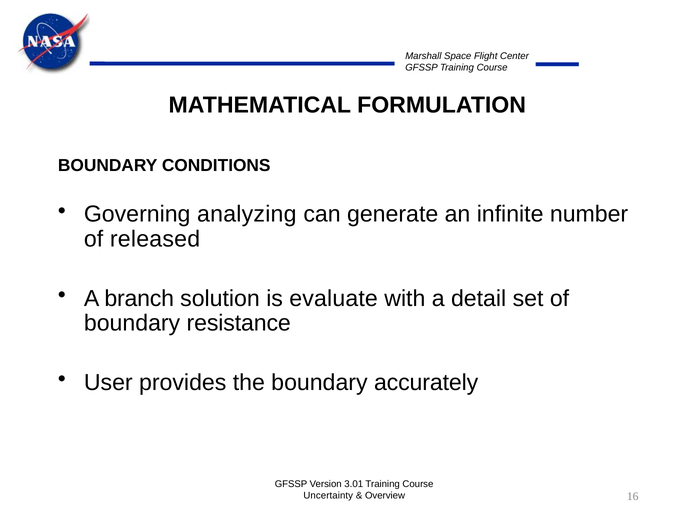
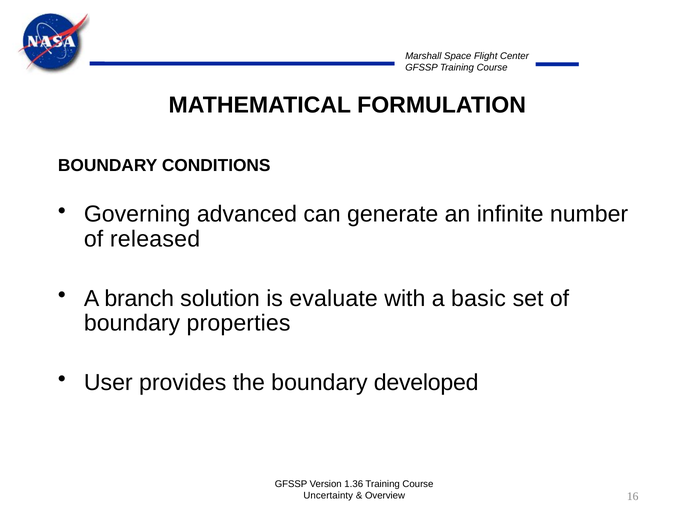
analyzing: analyzing -> advanced (247, 214)
detail: detail -> basic (478, 298)
resistance: resistance -> properties (239, 323)
accurately: accurately -> developed (426, 382)
3.01: 3.01 -> 1.36 (354, 484)
